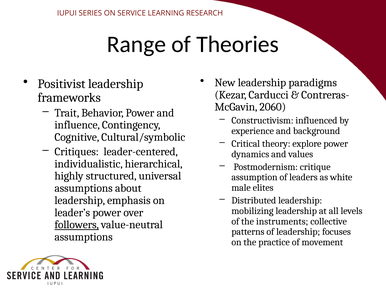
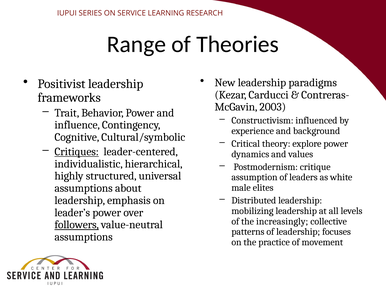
2060: 2060 -> 2003 (273, 107)
Critiques underline: none -> present (77, 151)
instruments: instruments -> increasingly (282, 221)
